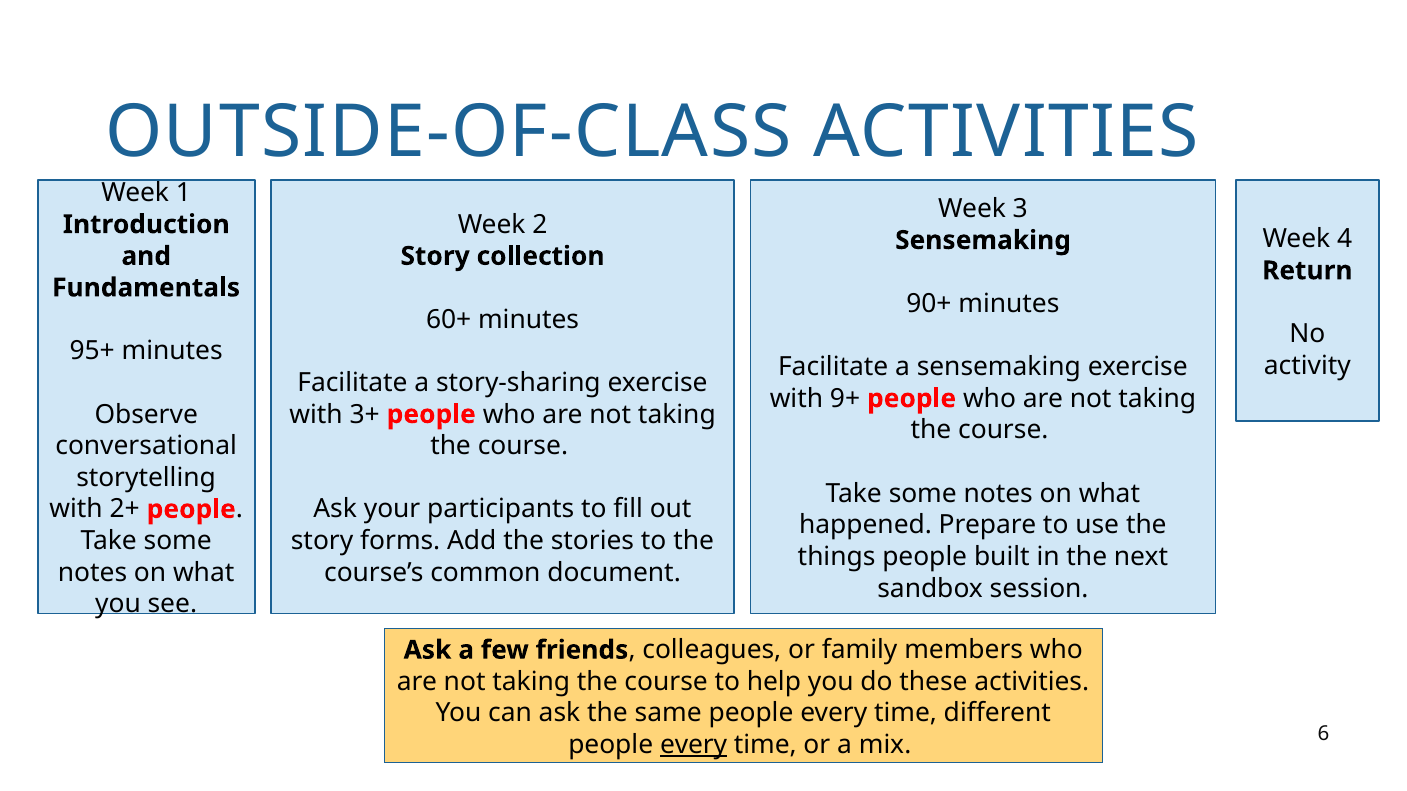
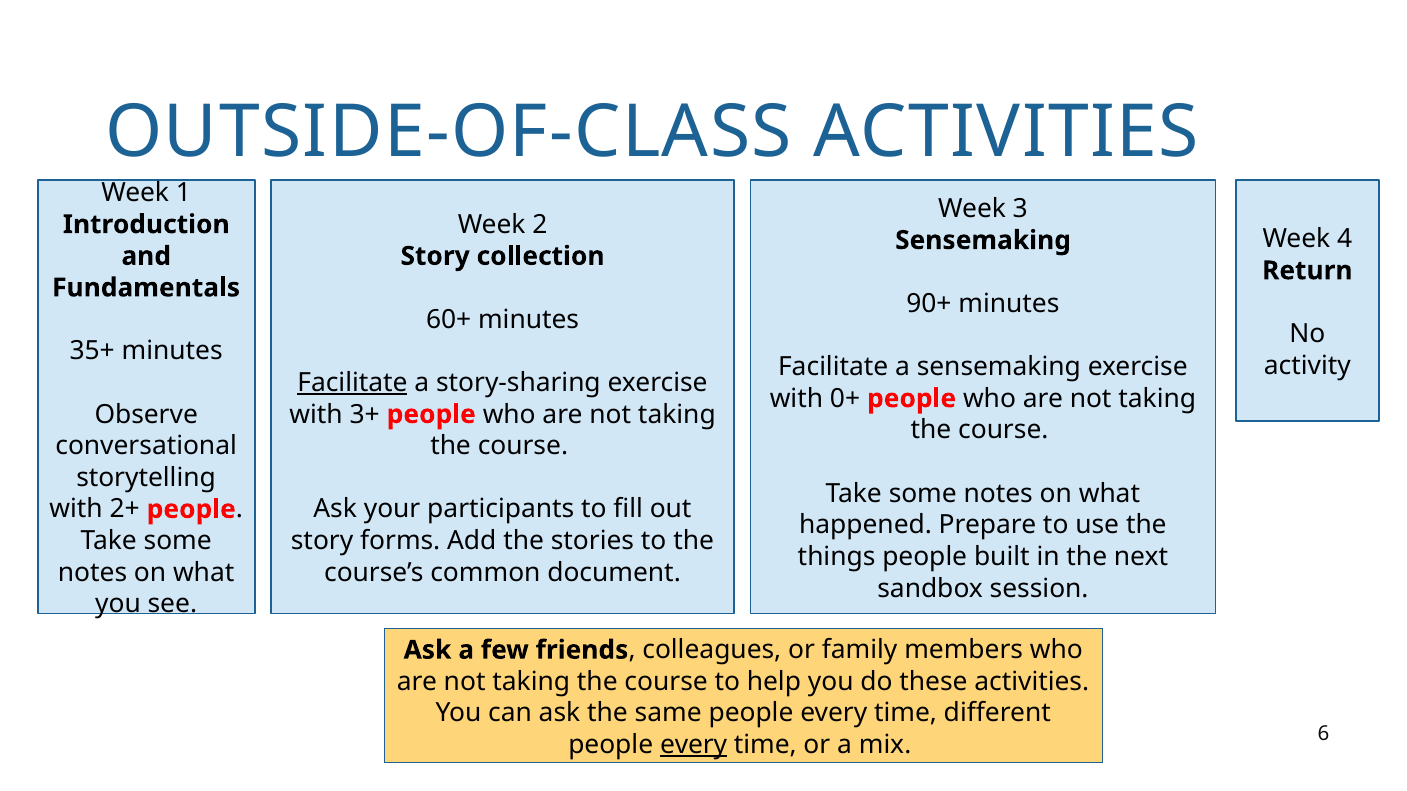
95+: 95+ -> 35+ (92, 351)
Facilitate underline: none -> present (352, 383)
9+: 9+ -> 0+ (845, 399)
